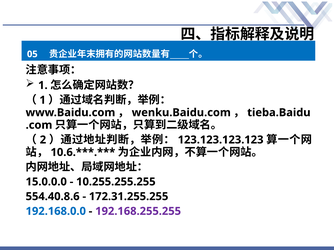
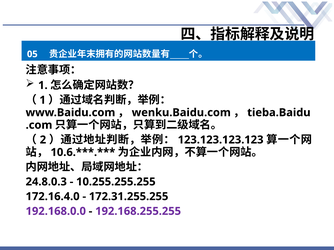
15.0.0.0: 15.0.0.0 -> 24.8.0.3 (46, 182)
554.40.8.6: 554.40.8.6 -> 172.16.4.0 (53, 197)
192.168.0.0 colour: blue -> purple (56, 212)
